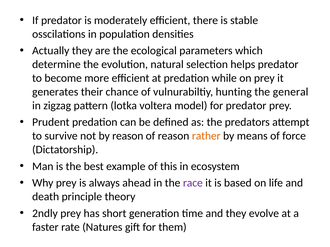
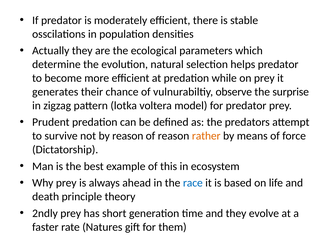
hunting: hunting -> observe (234, 92)
general: general -> surprise (291, 92)
race colour: purple -> blue (193, 183)
